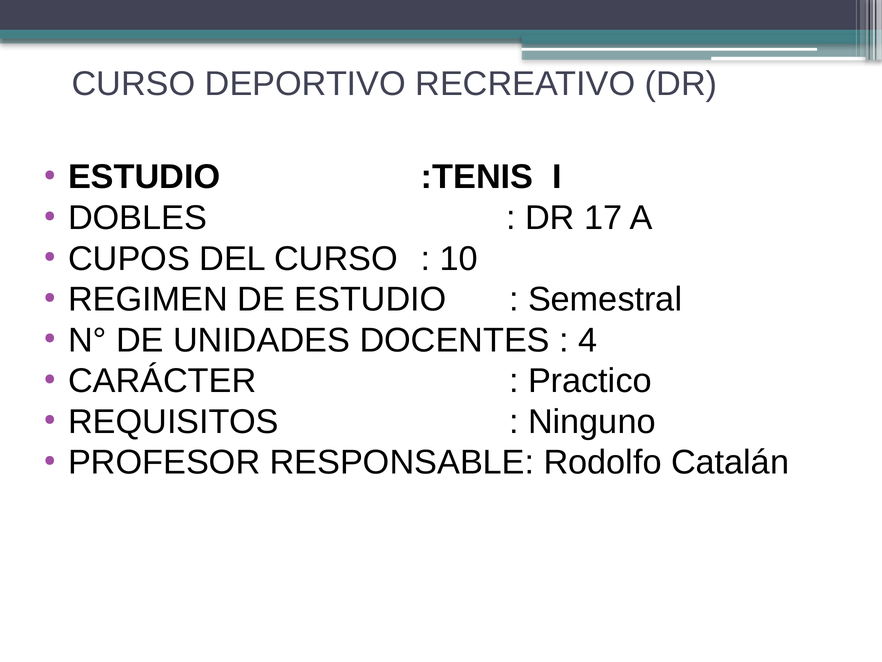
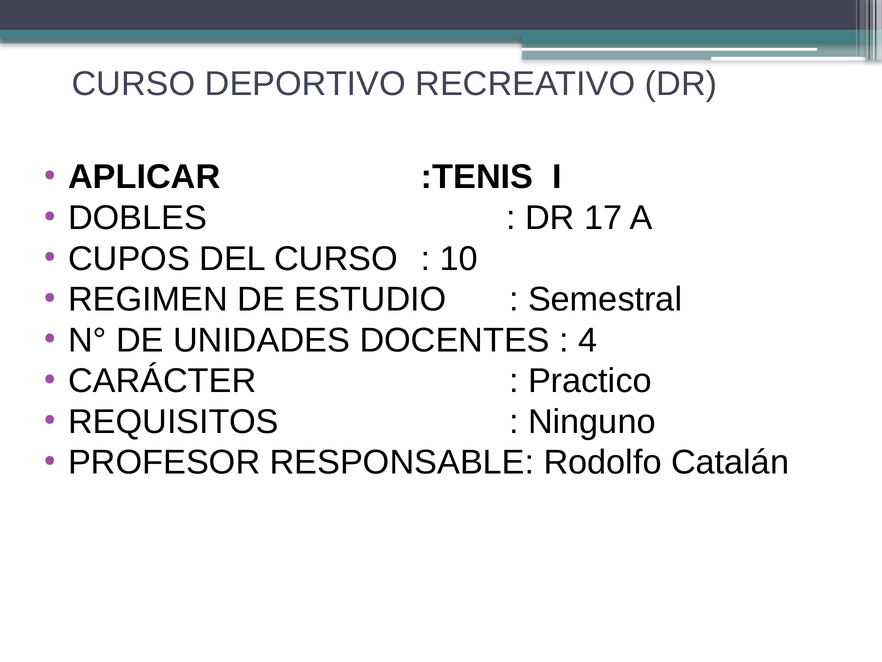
ESTUDIO: ESTUDIO -> APLICAR (144, 177)
